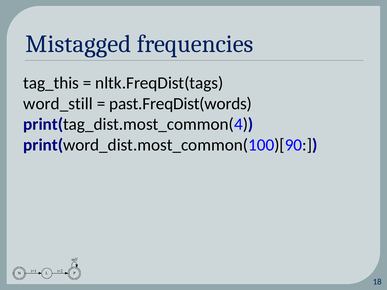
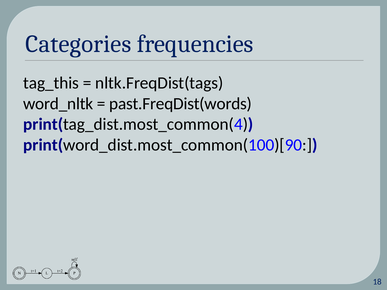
Mistagged: Mistagged -> Categories (78, 44)
word_still: word_still -> word_nltk (58, 104)
